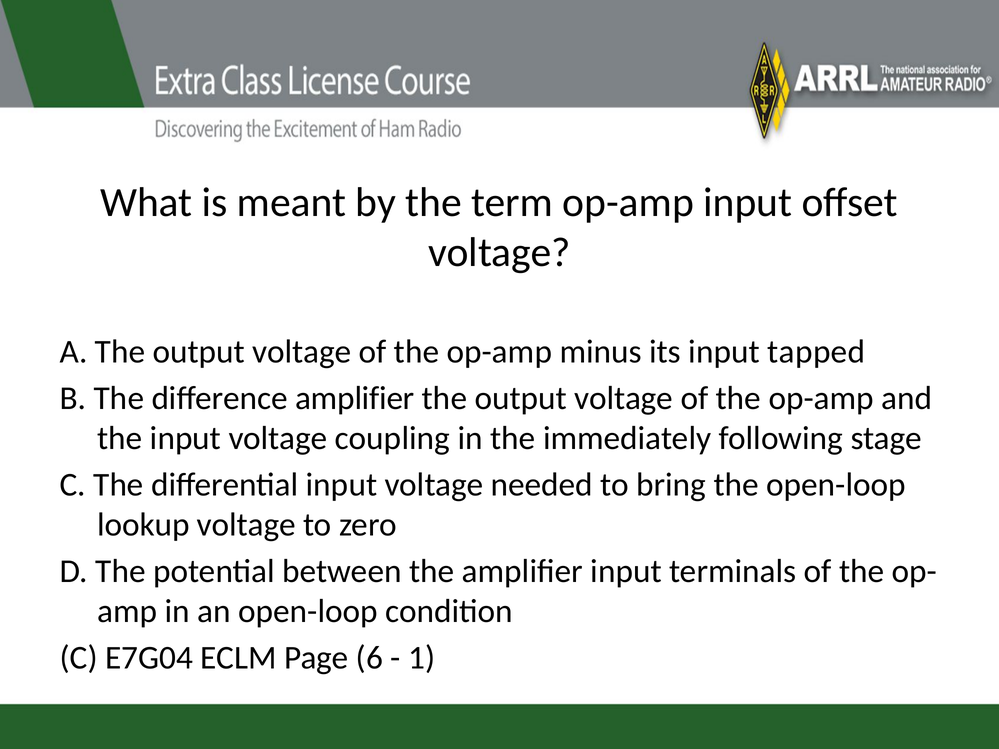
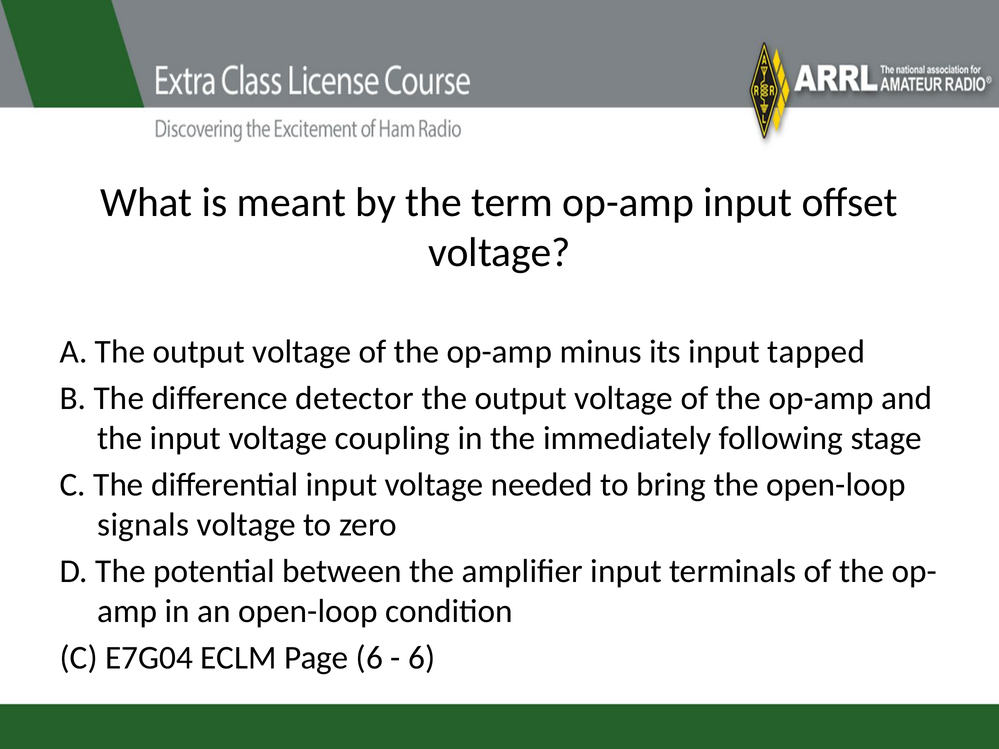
difference amplifier: amplifier -> detector (355, 399)
lookup: lookup -> signals (143, 525)
1: 1 -> 6 (422, 658)
